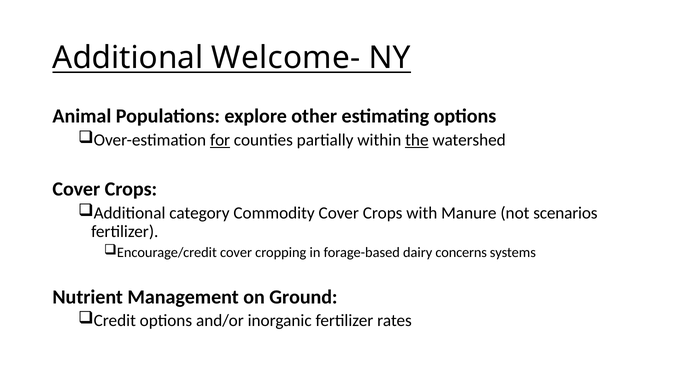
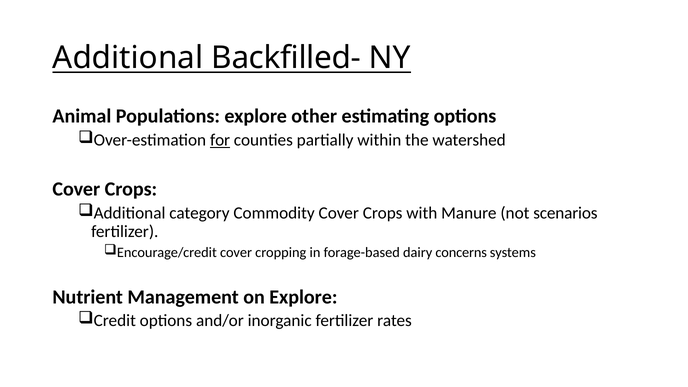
Welcome-: Welcome- -> Backfilled- (286, 58)
the underline: present -> none (417, 140)
on Ground: Ground -> Explore (303, 297)
